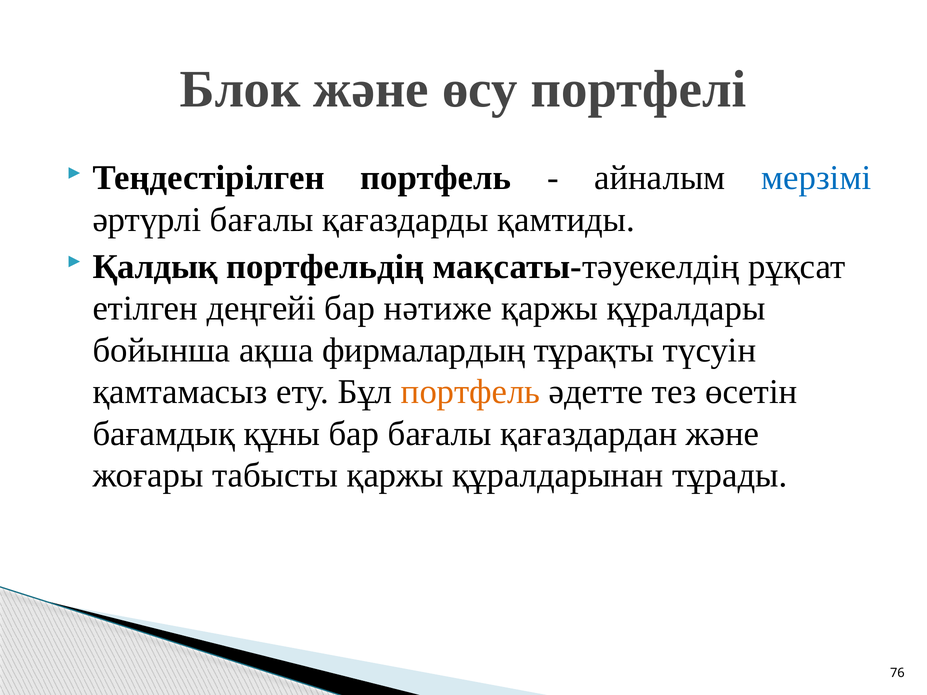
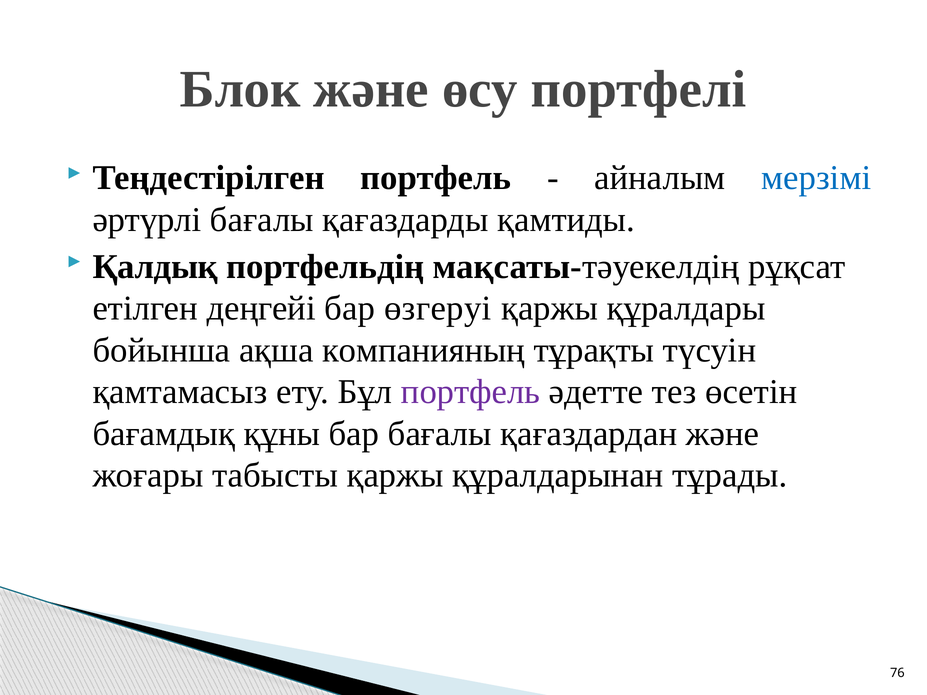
нәтиже: нәтиже -> өзгеруі (438, 308)
фирмалардың: фирмалардың -> компанияның (424, 350)
портфель colour: orange -> purple (471, 392)
